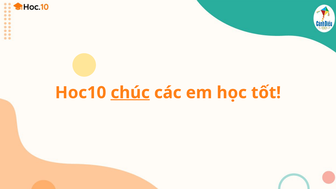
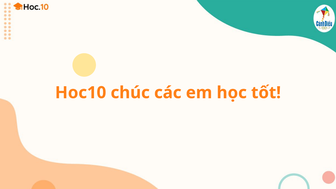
chúc underline: present -> none (130, 93)
